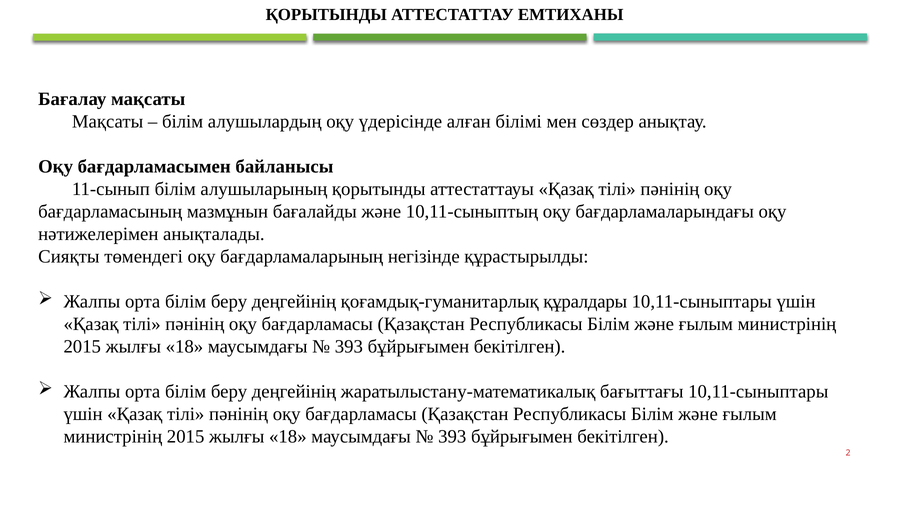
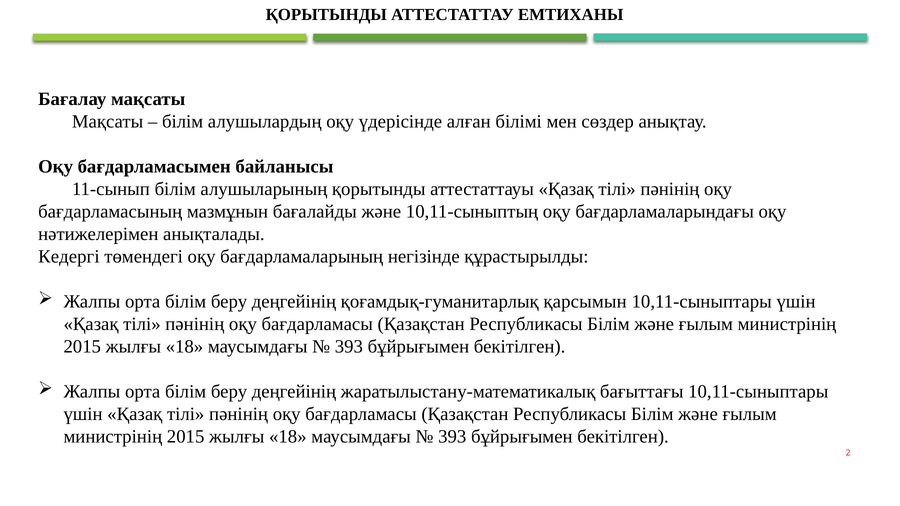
Сияқты: Сияқты -> Кедергі (69, 257)
құралдары: құралдары -> қарсымын (585, 302)
